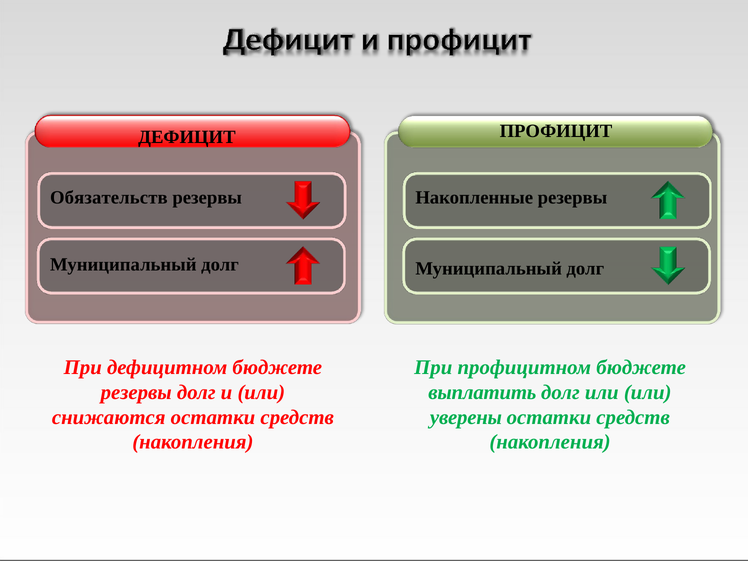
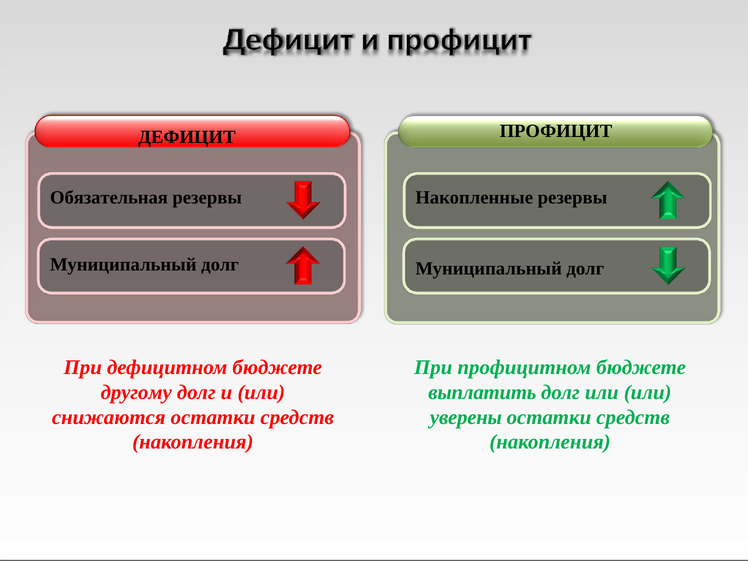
Обязательств: Обязательств -> Обязательная (109, 197)
резервы: резервы -> другому (136, 392)
